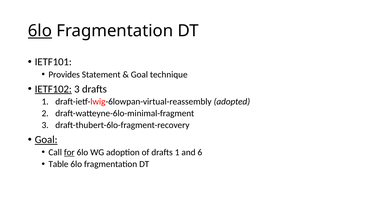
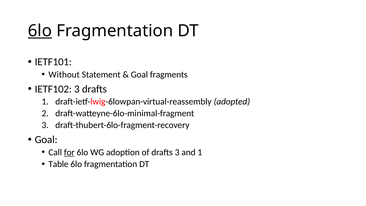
Provides: Provides -> Without (64, 74)
technique: technique -> fragments (169, 74)
IETF102 underline: present -> none (53, 89)
Goal underline: present -> none (46, 140)
of drafts 1: 1 -> 3 (177, 152)
and 6: 6 -> 1 (200, 152)
